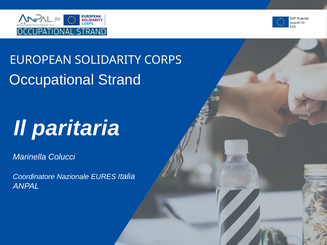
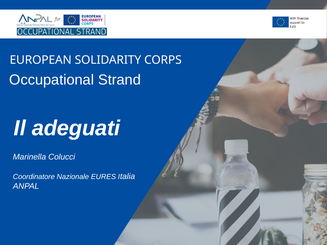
paritaria: paritaria -> adeguati (76, 128)
